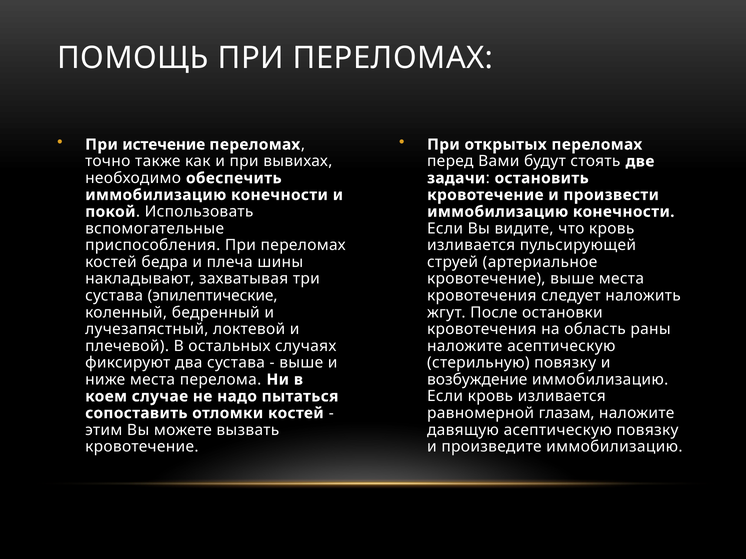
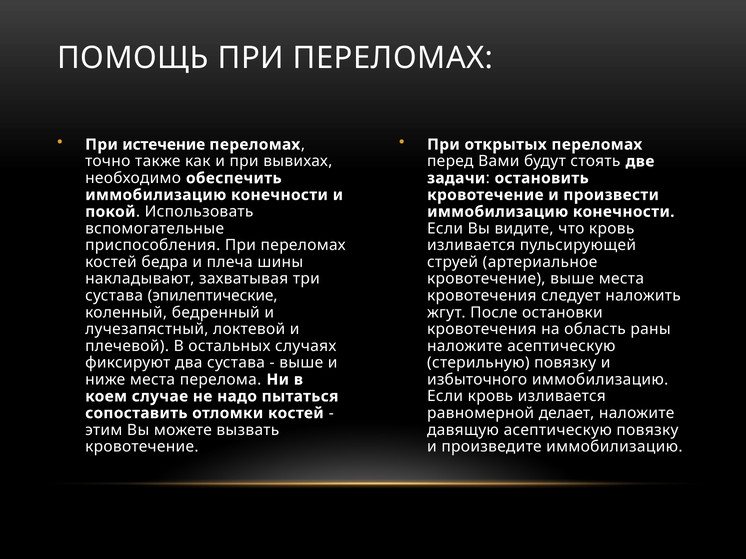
возбуждение: возбуждение -> избыточного (477, 380)
глазам: глазам -> делает (567, 413)
